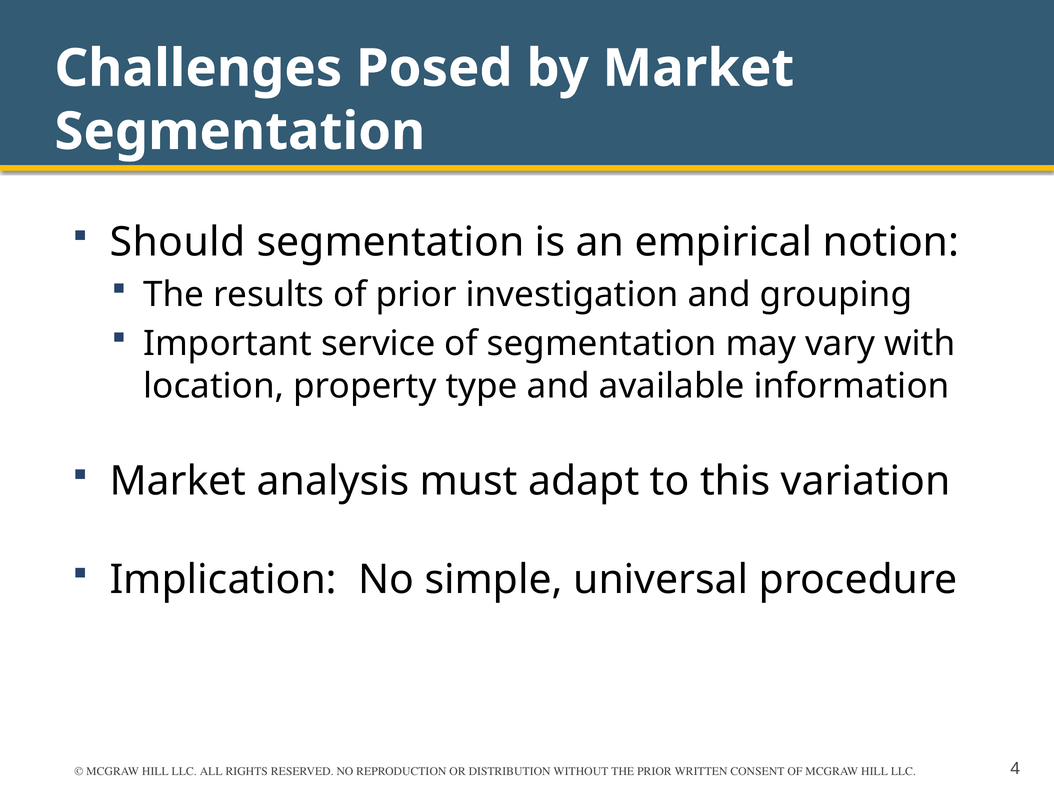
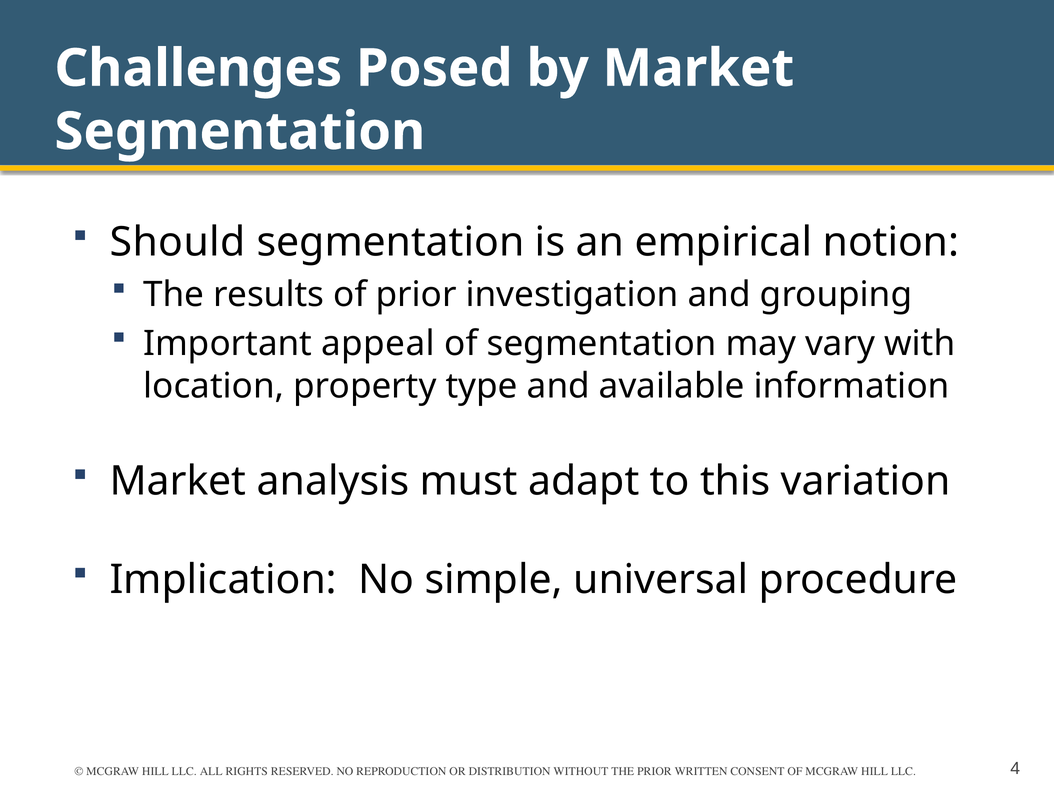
service: service -> appeal (378, 344)
